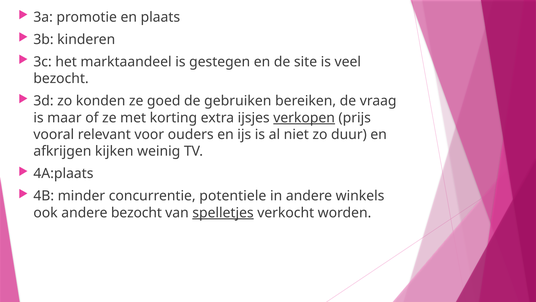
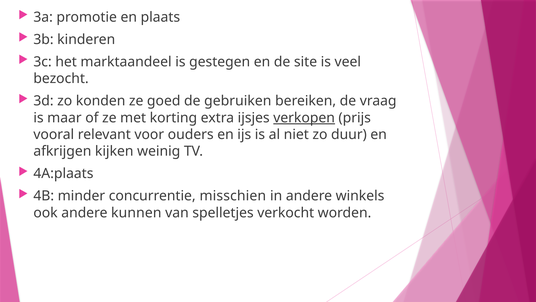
potentiele: potentiele -> misschien (233, 196)
andere bezocht: bezocht -> kunnen (136, 212)
spelletjes underline: present -> none (223, 212)
